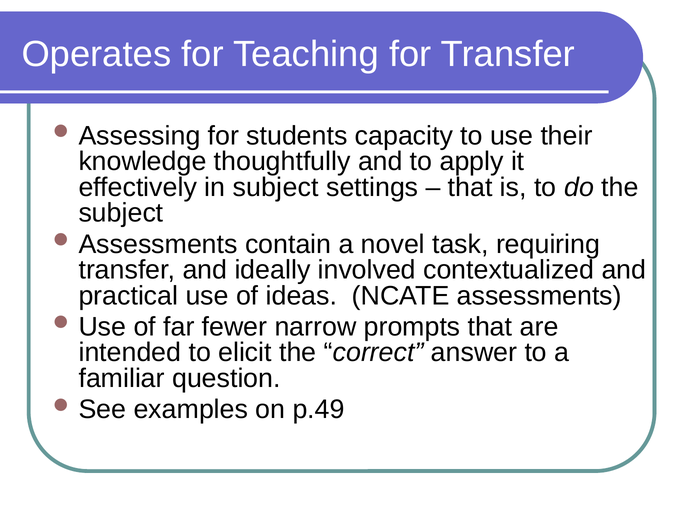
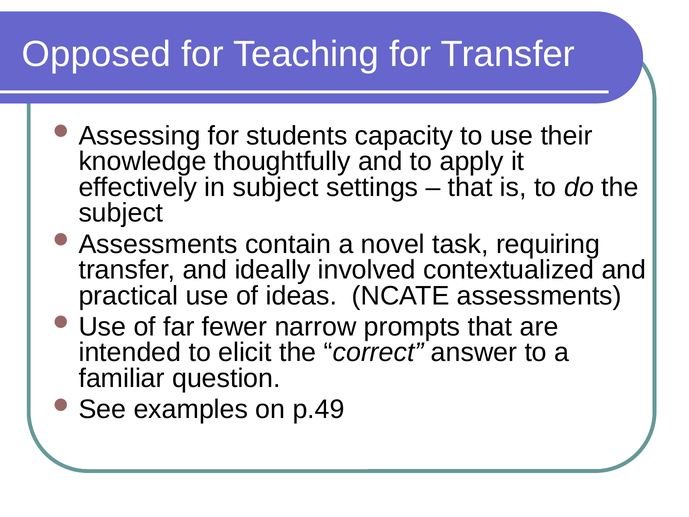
Operates: Operates -> Opposed (96, 54)
